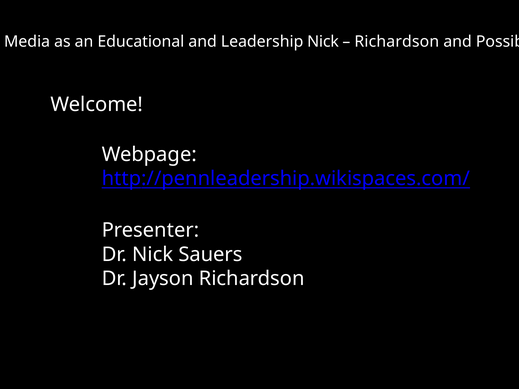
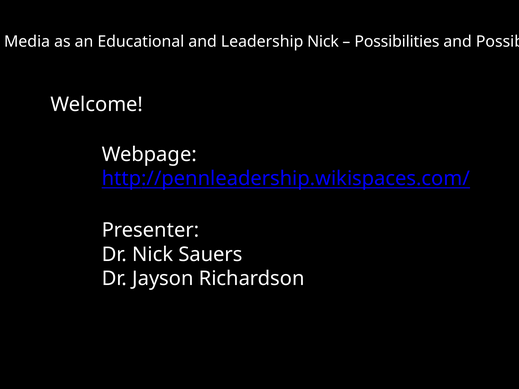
Richardson: Richardson -> Possibilities (397, 41)
